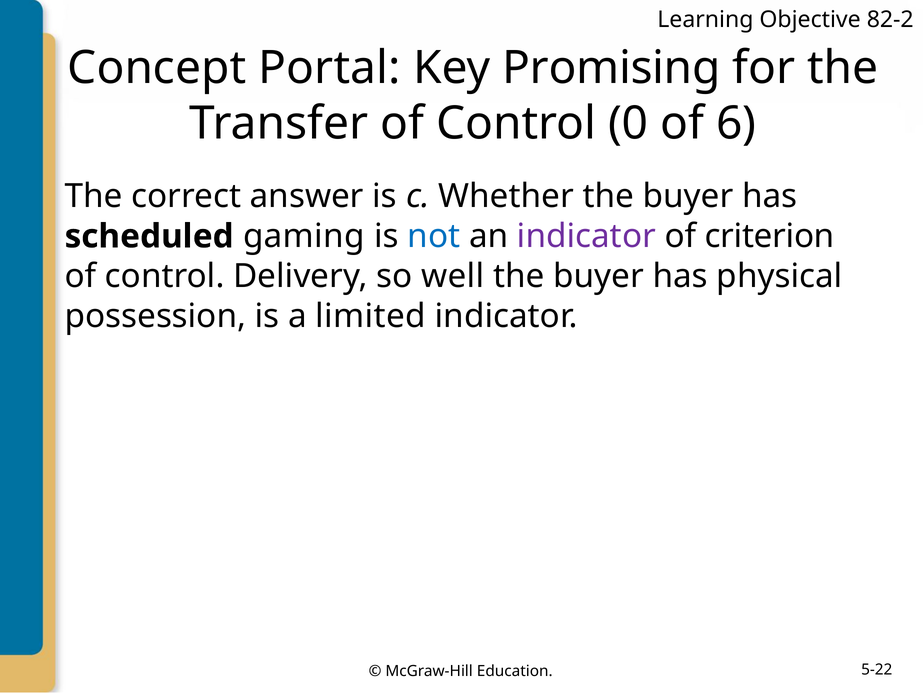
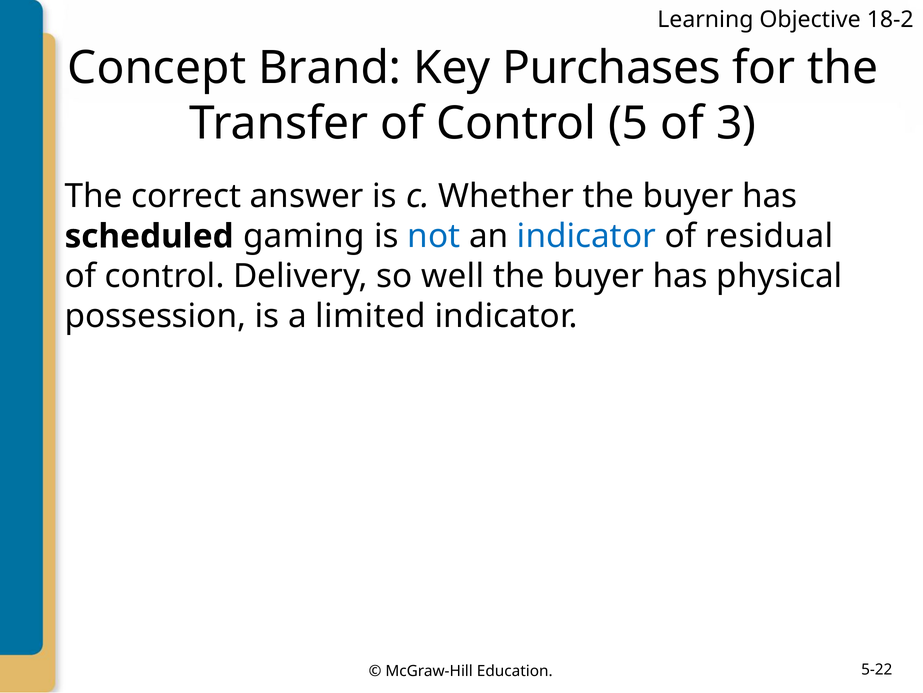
82-2: 82-2 -> 18-2 (890, 20)
Portal: Portal -> Brand (330, 68)
Promising: Promising -> Purchases (611, 68)
0: 0 -> 5 (628, 123)
6: 6 -> 3 (736, 123)
indicator colour: purple -> blue (586, 236)
criterion: criterion -> residual (769, 236)
